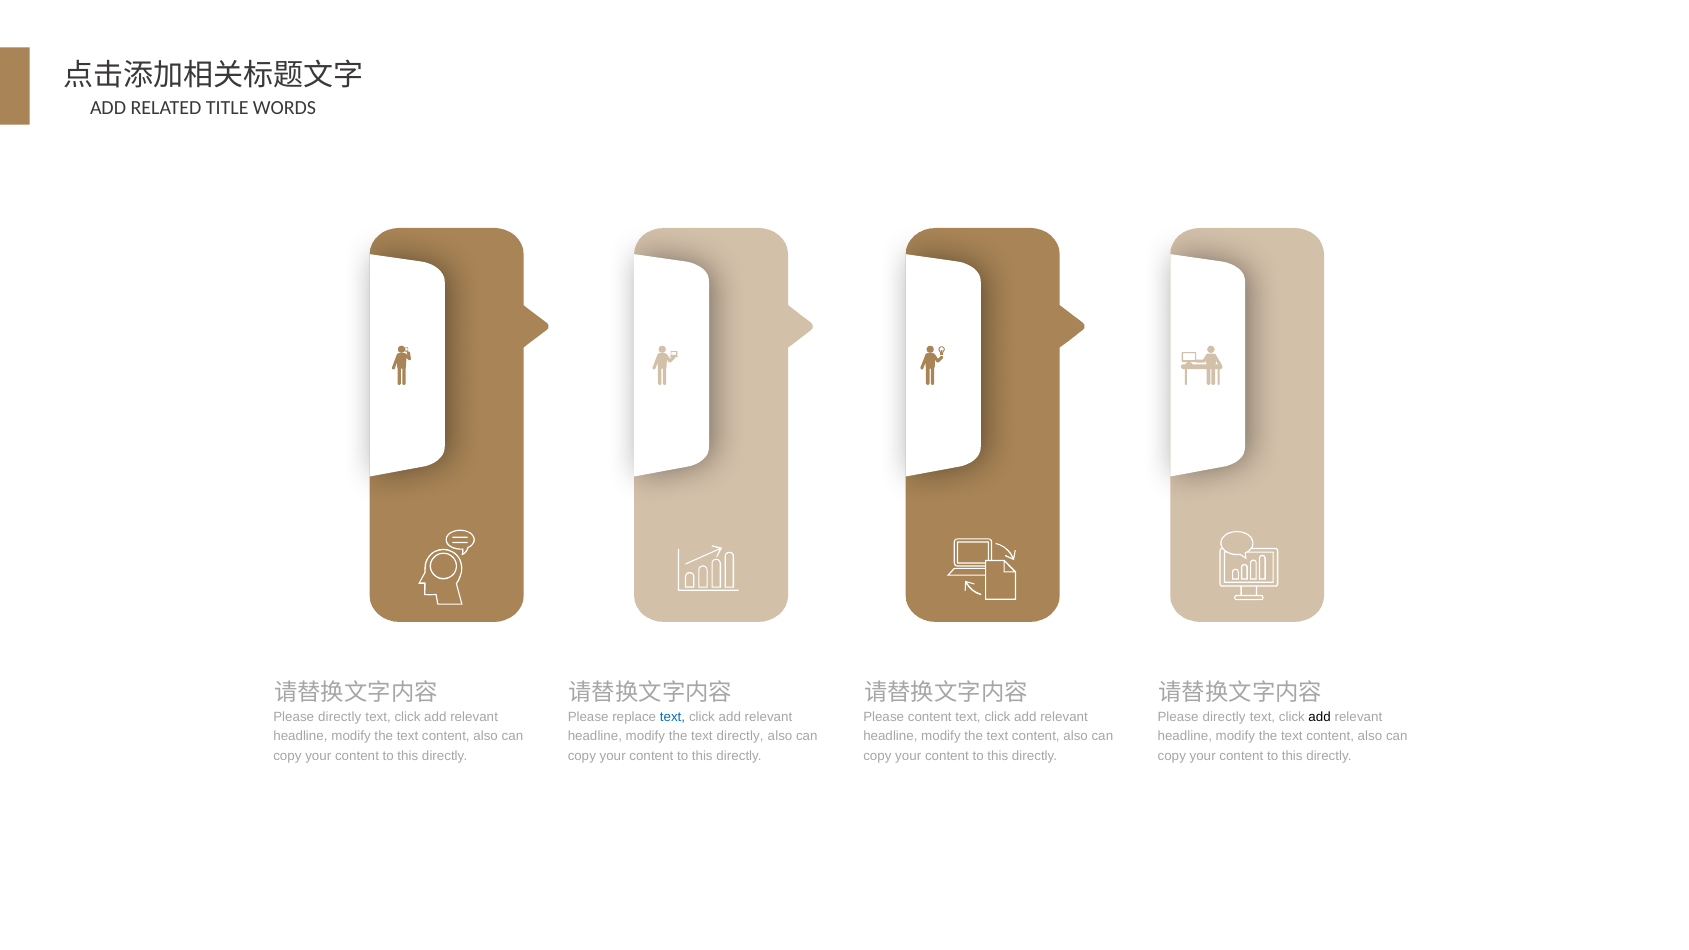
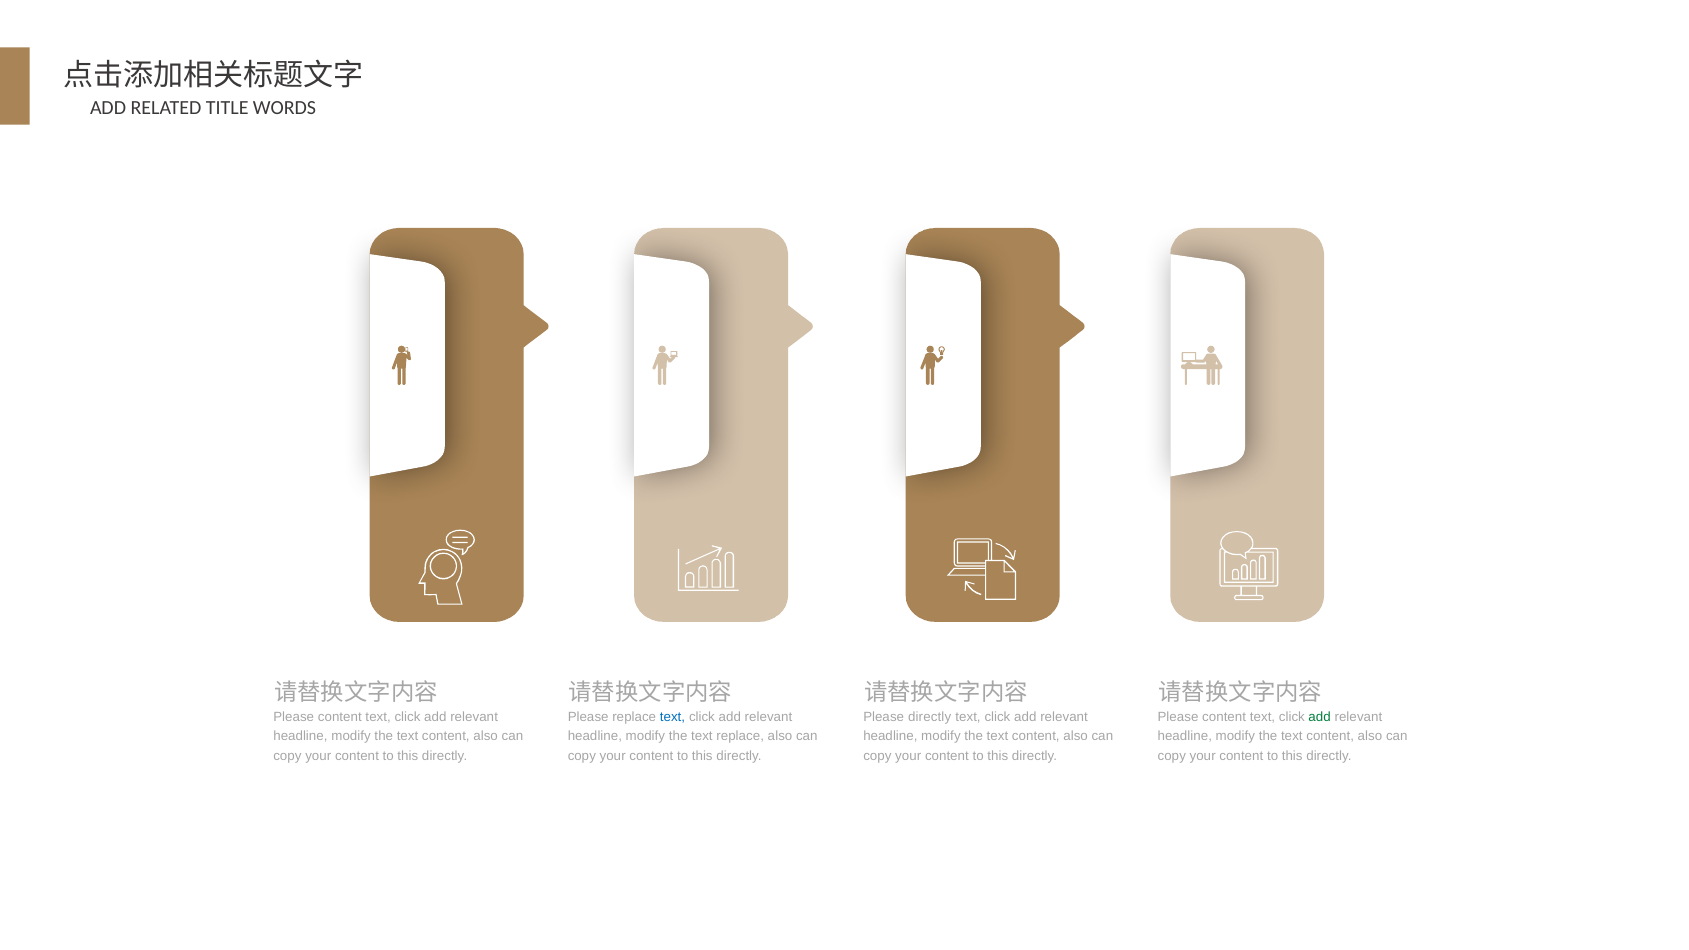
directly: directly -> content (340, 717)
Please content: content -> directly (930, 717)
directly: directly -> content (1224, 717)
add colour: black -> green (1320, 717)
text directly: directly -> replace (740, 736)
